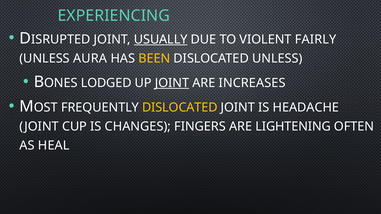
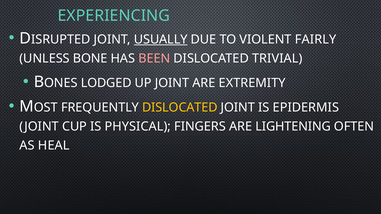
AURA: AURA -> BONE (90, 58)
BEEN colour: yellow -> pink (154, 58)
DISLOCATED UNLESS: UNLESS -> TRIVIAL (277, 58)
JOINT underline: present -> none (172, 83)
INCREASES: INCREASES -> EXTREMITY (252, 83)
HEADACHE: HEADACHE -> EPIDERMIS (306, 108)
CHANGES: CHANGES -> PHYSICAL (138, 127)
